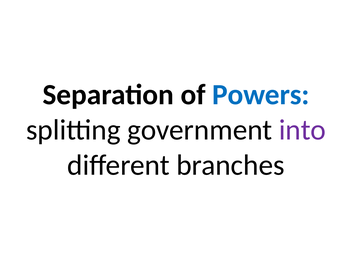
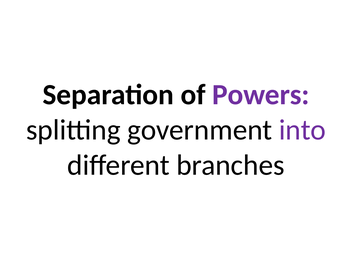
Powers colour: blue -> purple (261, 95)
